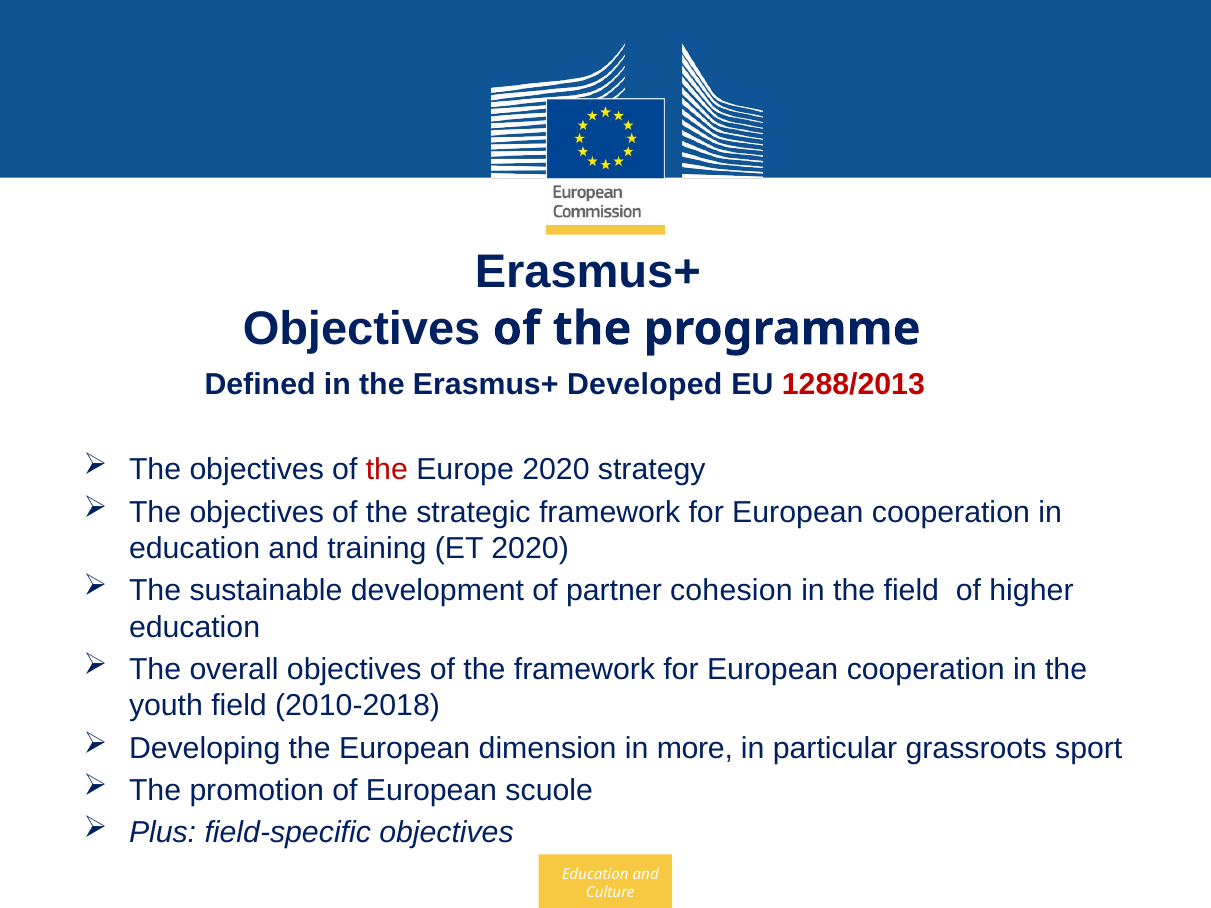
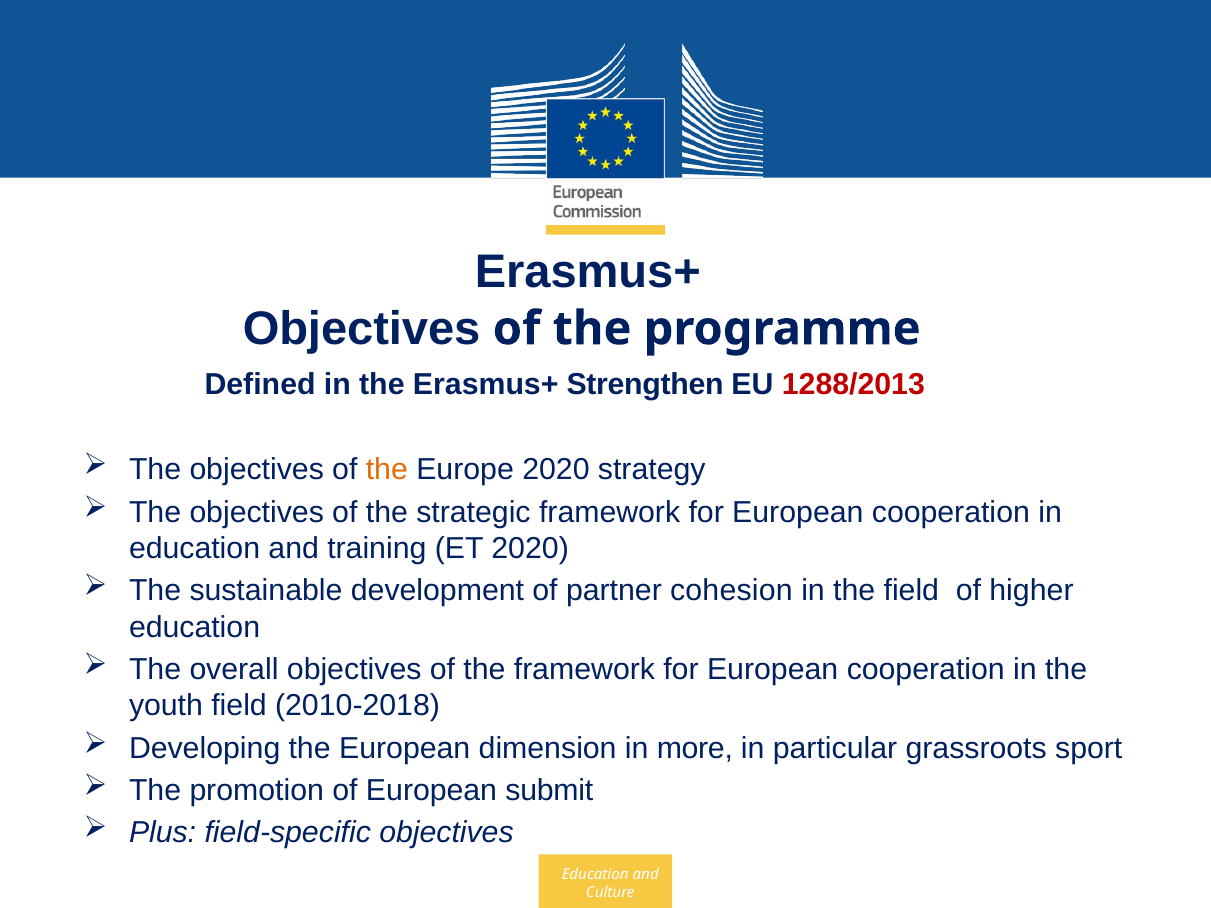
Developed: Developed -> Strengthen (645, 385)
the colour: red -> orange (387, 470)
scuole: scuole -> submit (549, 791)
